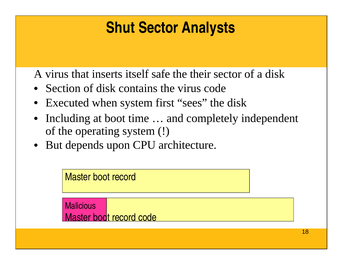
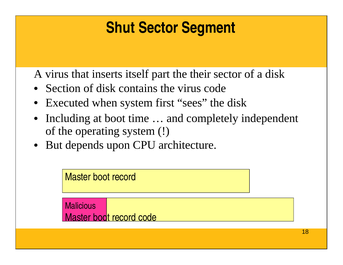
Analysts: Analysts -> Segment (209, 28)
safe: safe -> part (161, 74)
